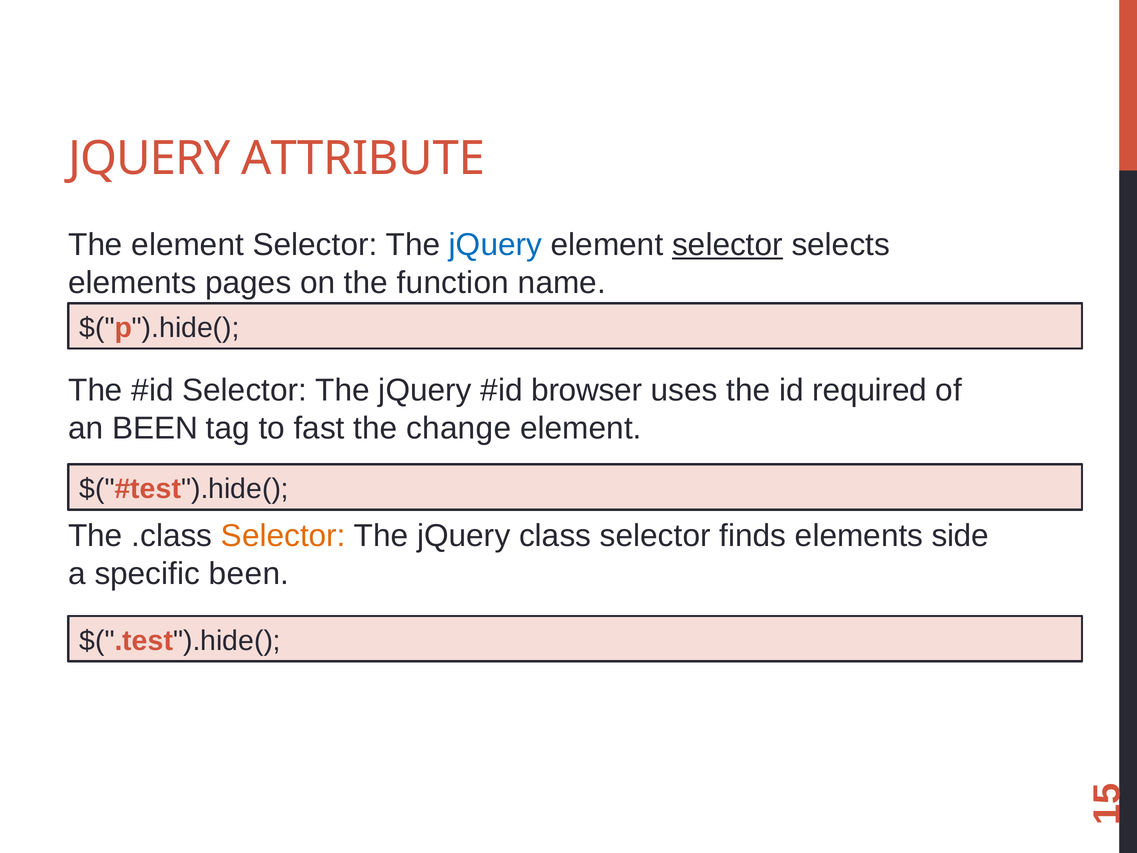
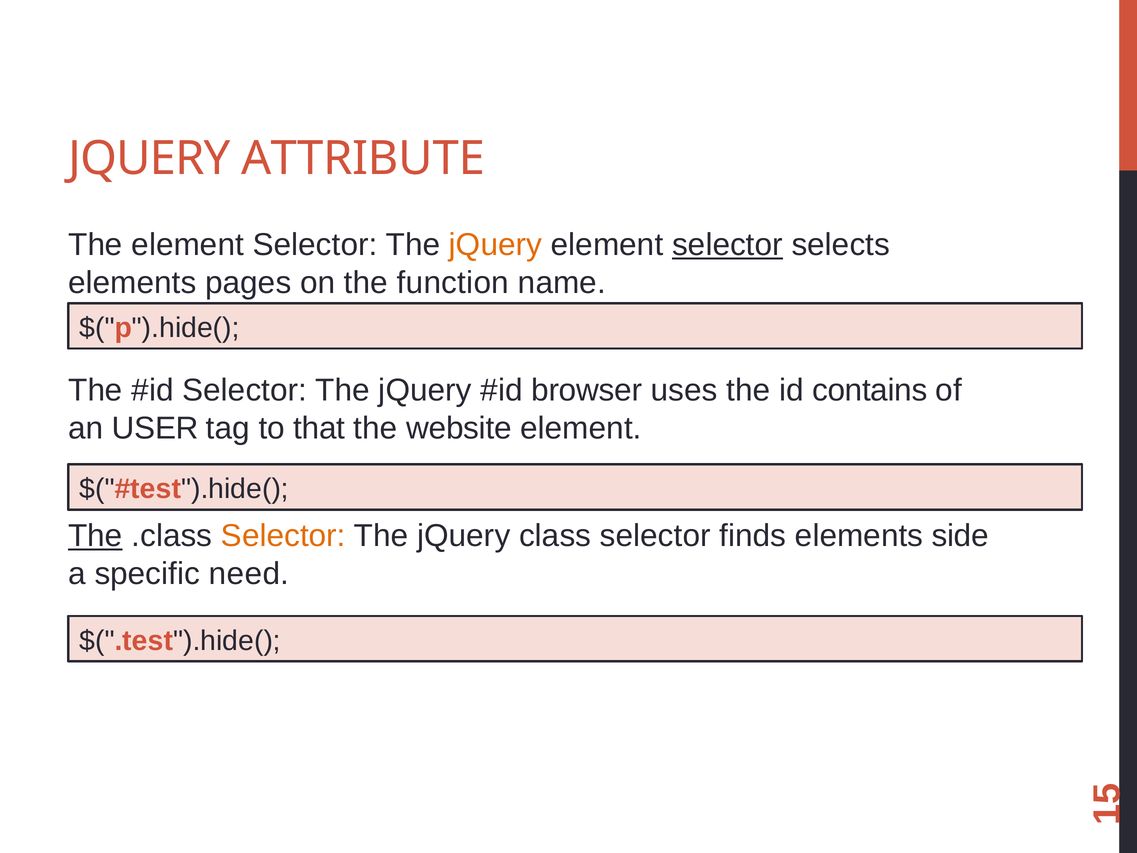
jQuery colour: blue -> orange (496, 245)
required: required -> contains (870, 390)
an BEEN: BEEN -> USER (155, 428)
fast: fast -> that (319, 428)
change: change -> website (459, 428)
The underline: none -> present (95, 536)
specific been: been -> need (249, 574)
